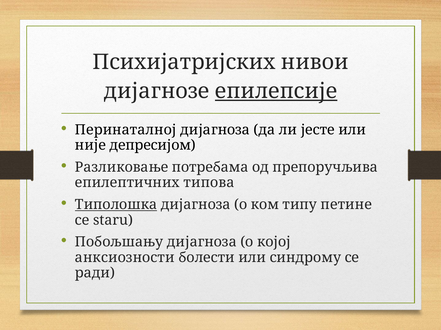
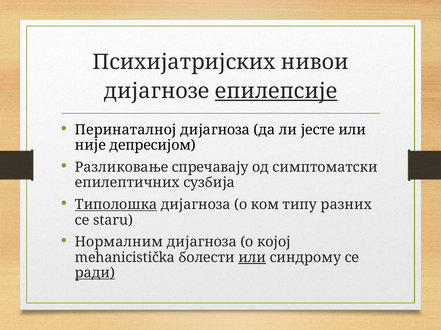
потребама: потребама -> спречавају (210, 168)
препоручљива: препоручљива -> симптоматски (325, 168)
типова: типова -> сузбија (209, 183)
петине: петине -> разних (346, 205)
Побољшању: Побољшању -> Нормалним (119, 242)
анксиозности: анксиозности -> mehanicistička (125, 258)
или underline: none -> present (252, 258)
ради underline: none -> present (95, 274)
